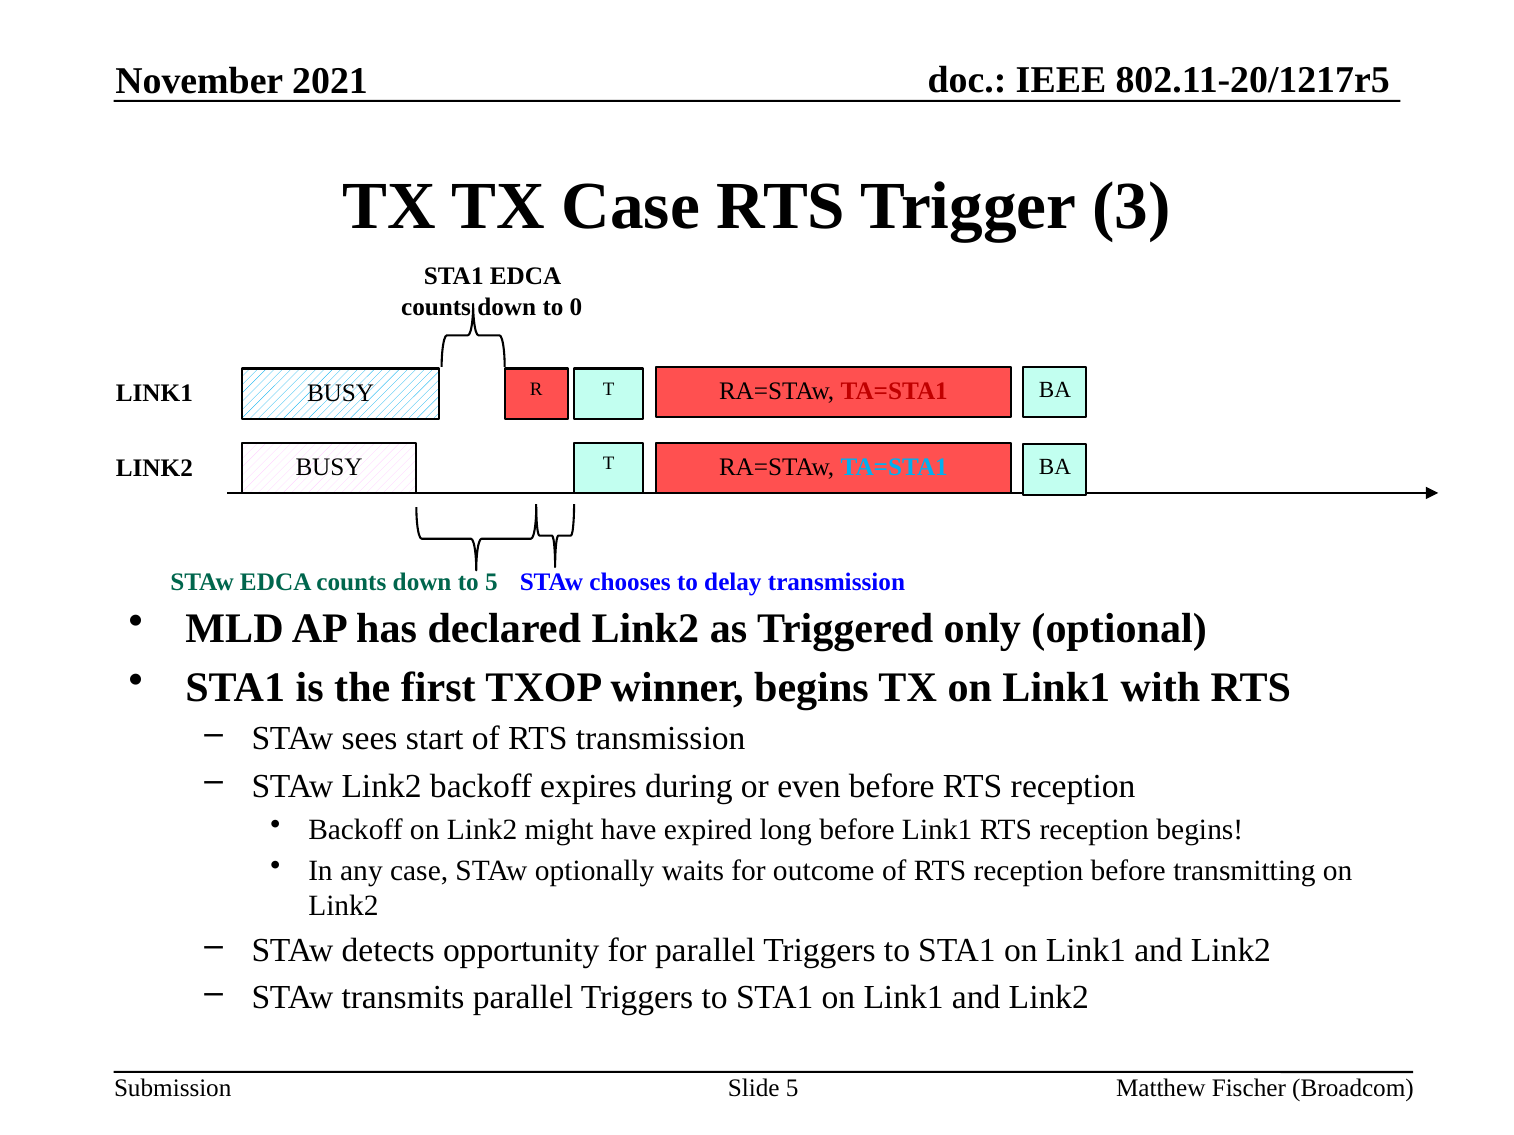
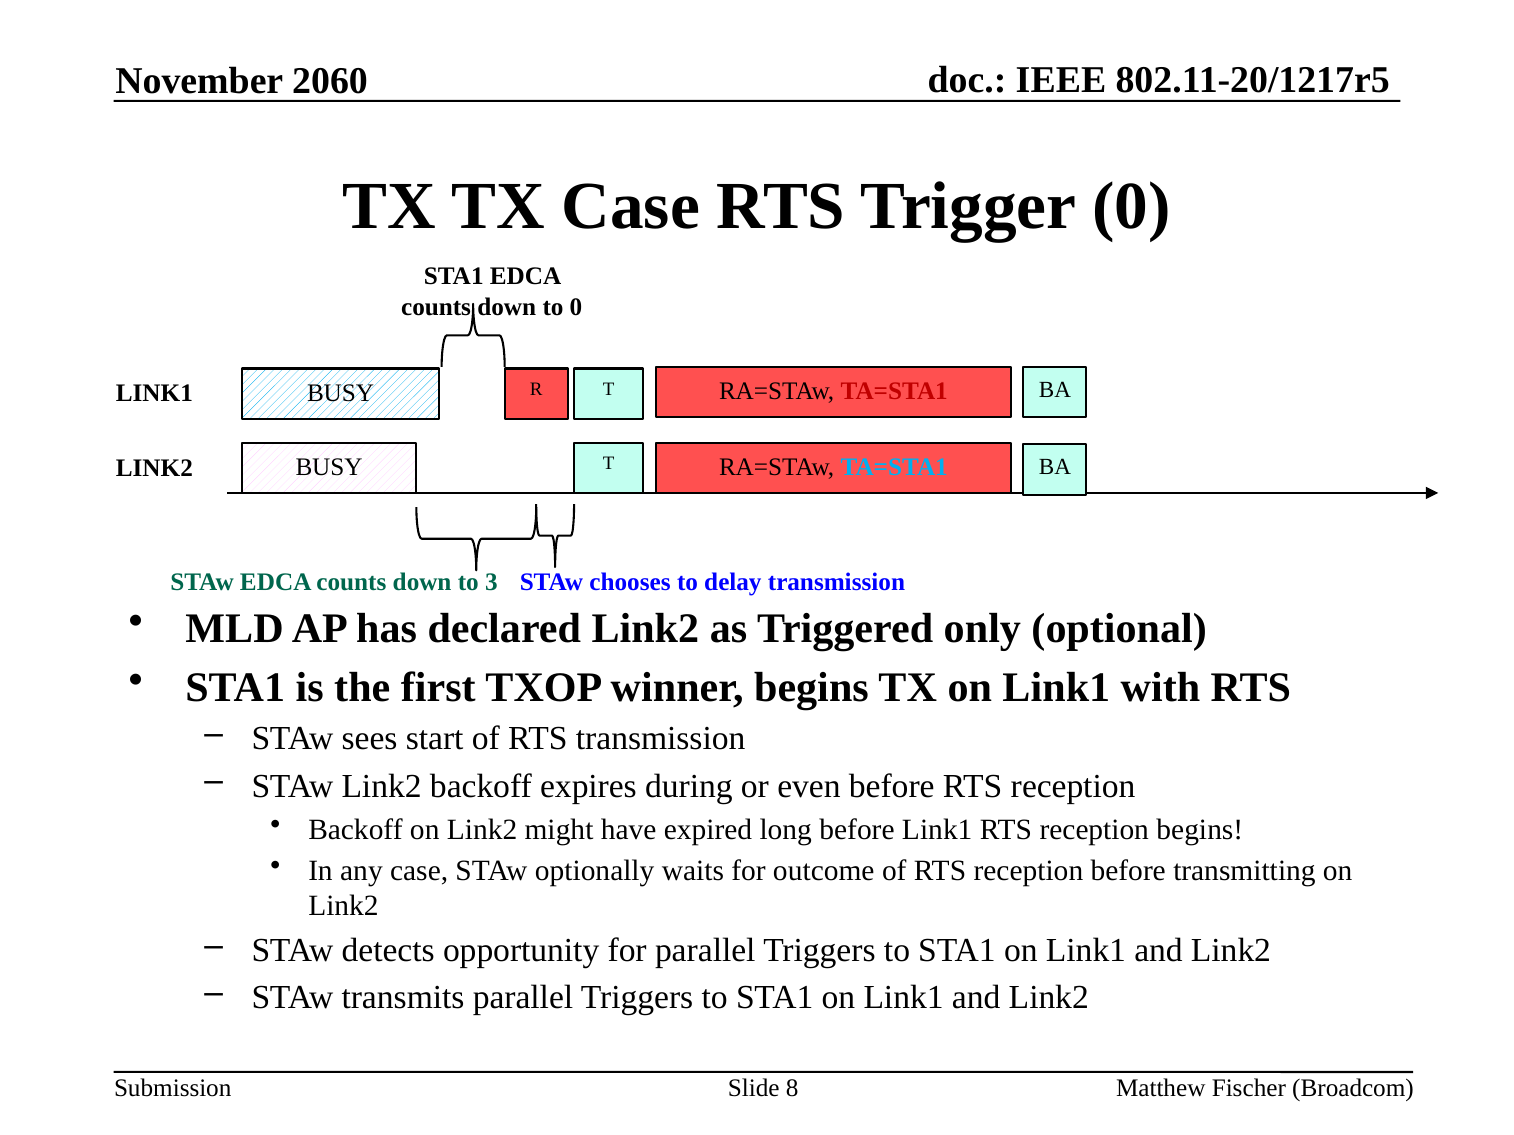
2021: 2021 -> 2060 (330, 81)
Trigger 3: 3 -> 0 (1131, 207)
to 5: 5 -> 3 (491, 582)
Slide 5: 5 -> 8 (792, 1089)
